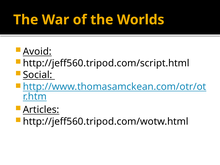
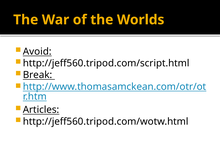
Social: Social -> Break (38, 75)
